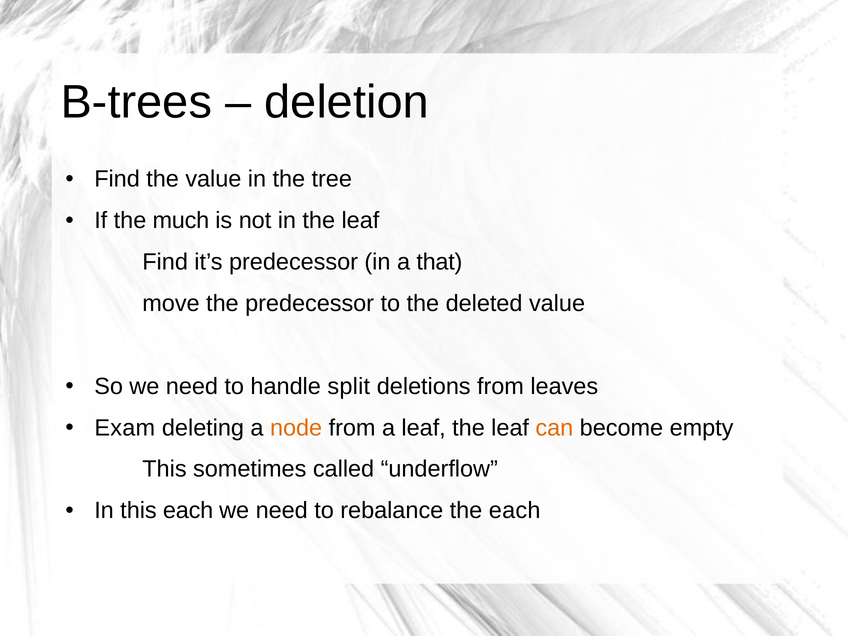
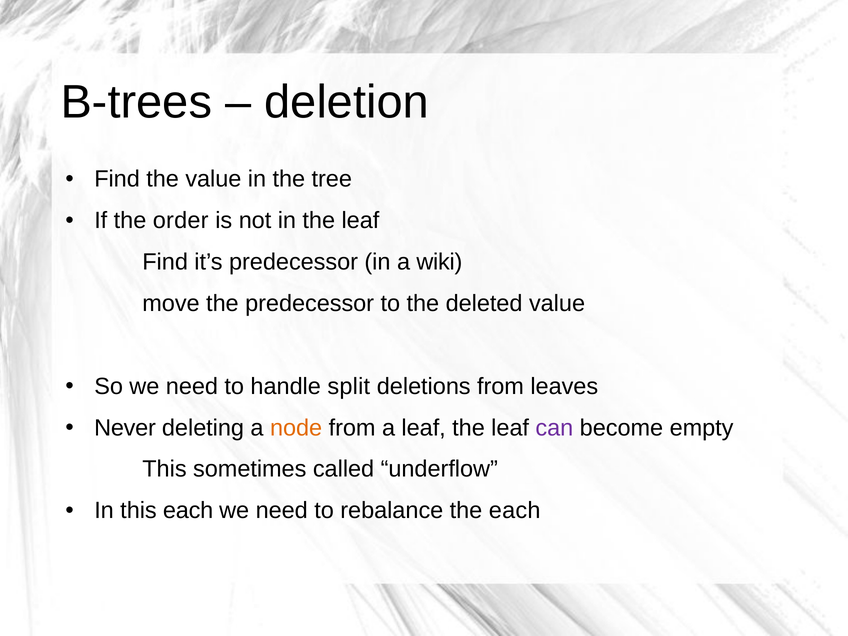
much: much -> order (181, 220)
that: that -> wiki (439, 262)
Exam: Exam -> Never (125, 428)
can colour: orange -> purple (554, 428)
